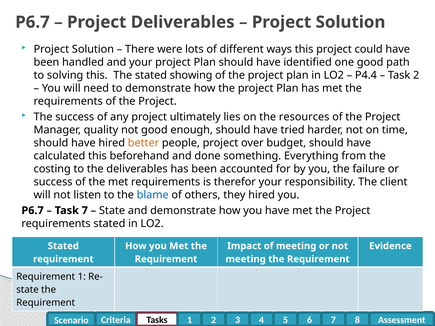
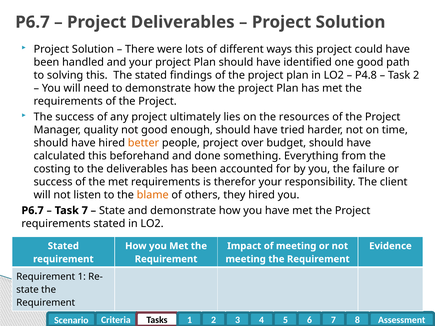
showing: showing -> findings (191, 75)
P4.4: P4.4 -> P4.8 (366, 75)
blame colour: blue -> orange (153, 195)
